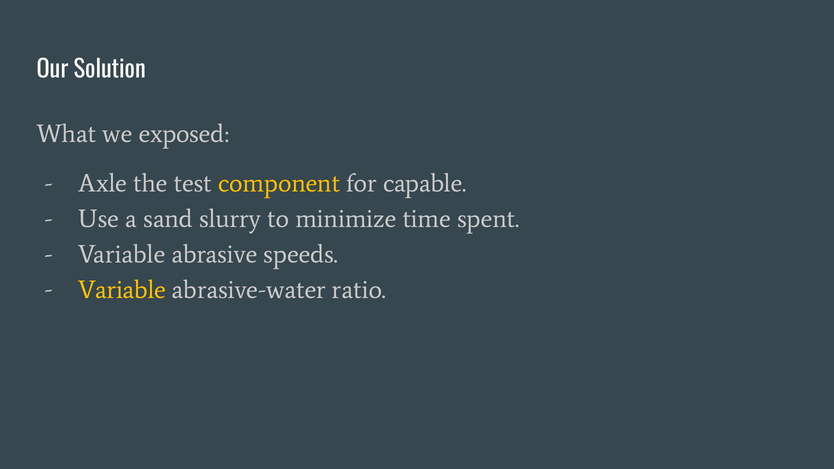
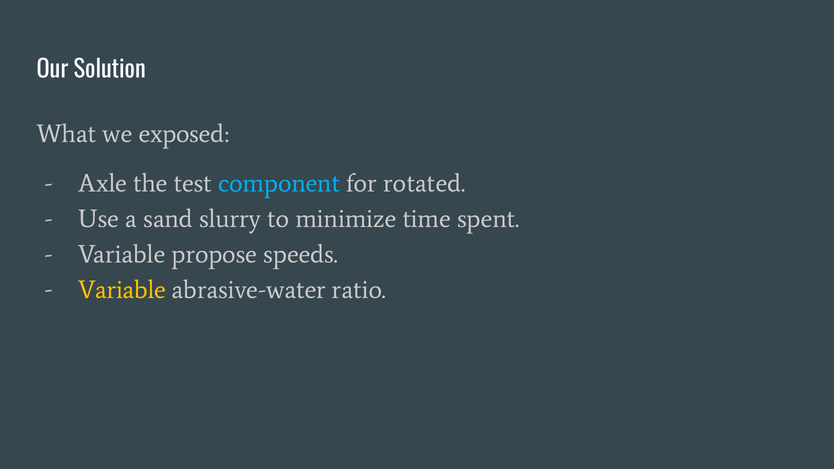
component colour: yellow -> light blue (279, 183)
capable: capable -> rotated (424, 183)
abrasive: abrasive -> propose (214, 254)
